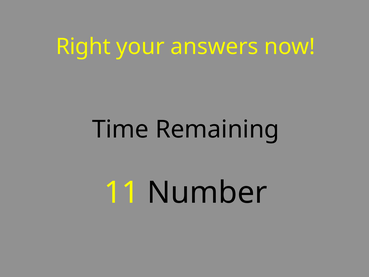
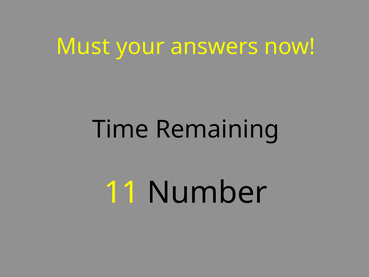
Right: Right -> Must (83, 47)
